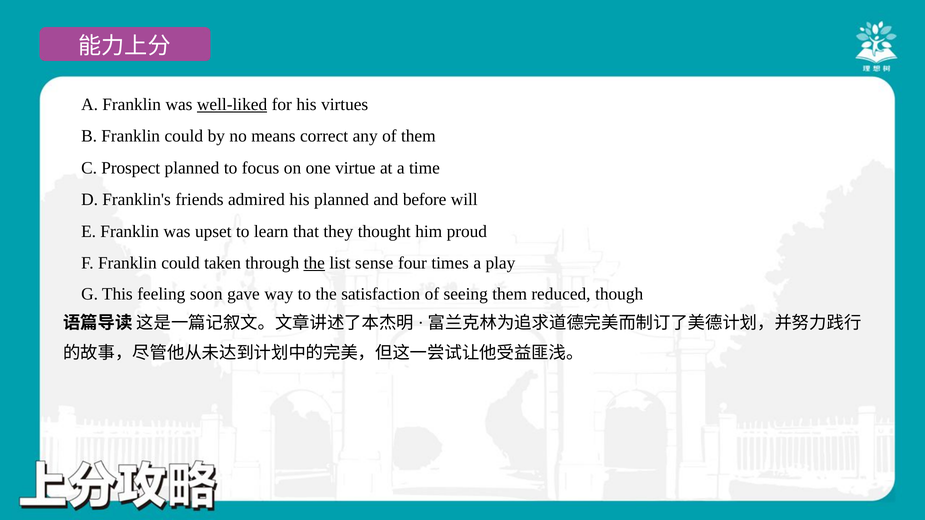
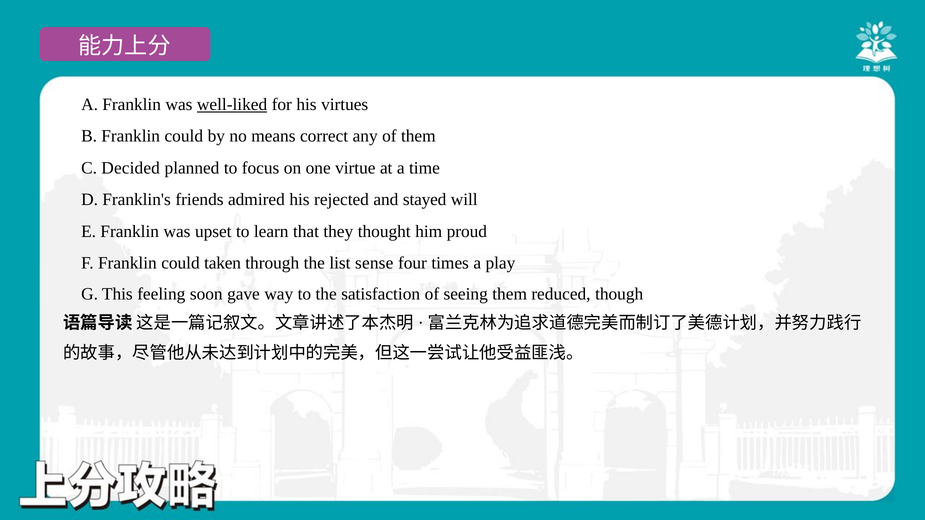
Prospect: Prospect -> Decided (131, 168)
his planned: planned -> rejected (342, 200)
before: before -> stayed (425, 200)
the underline: present -> none (314, 263)
